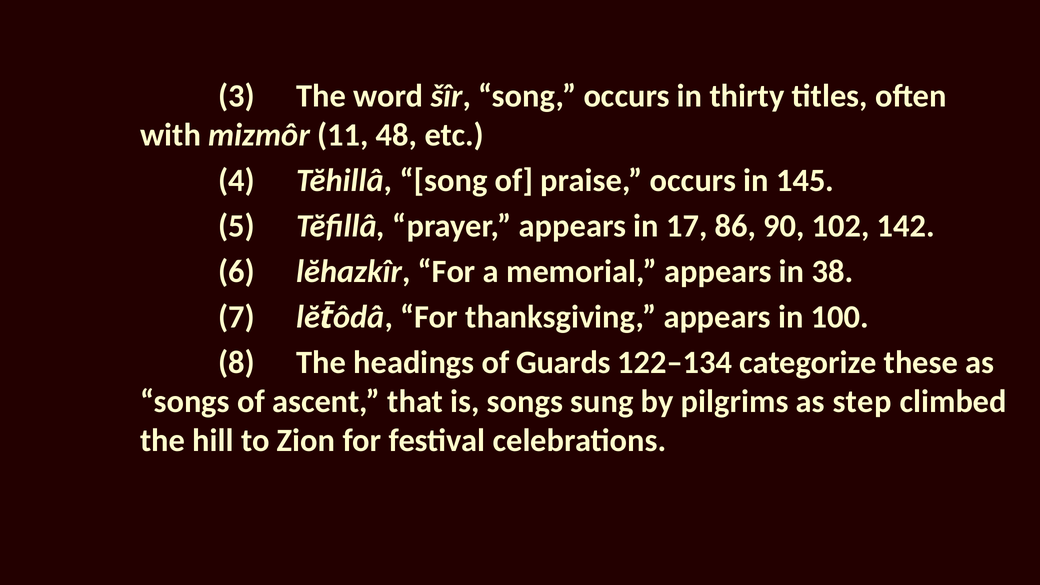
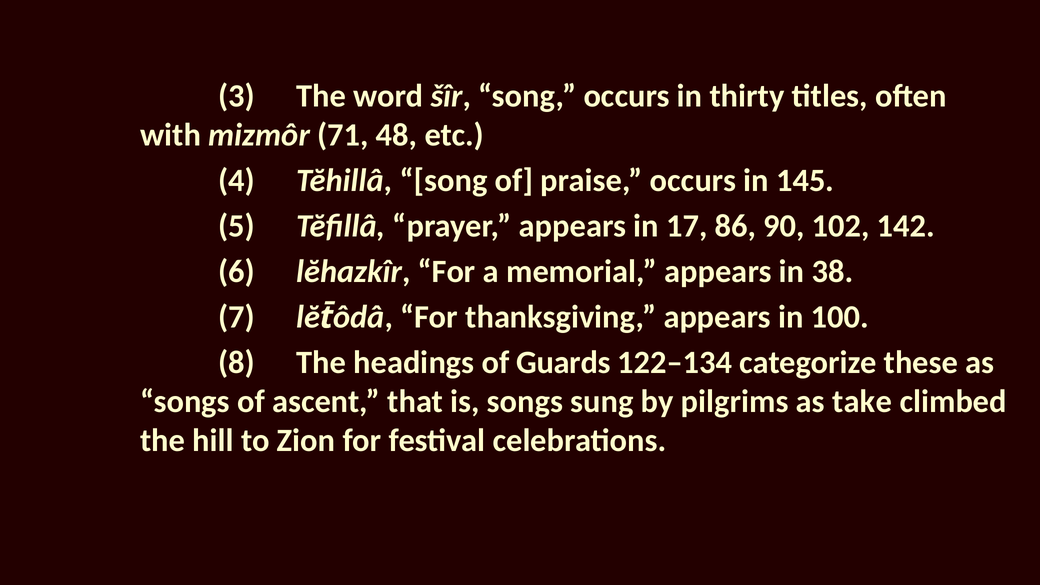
11: 11 -> 71 (343, 135)
step: step -> take (862, 402)
